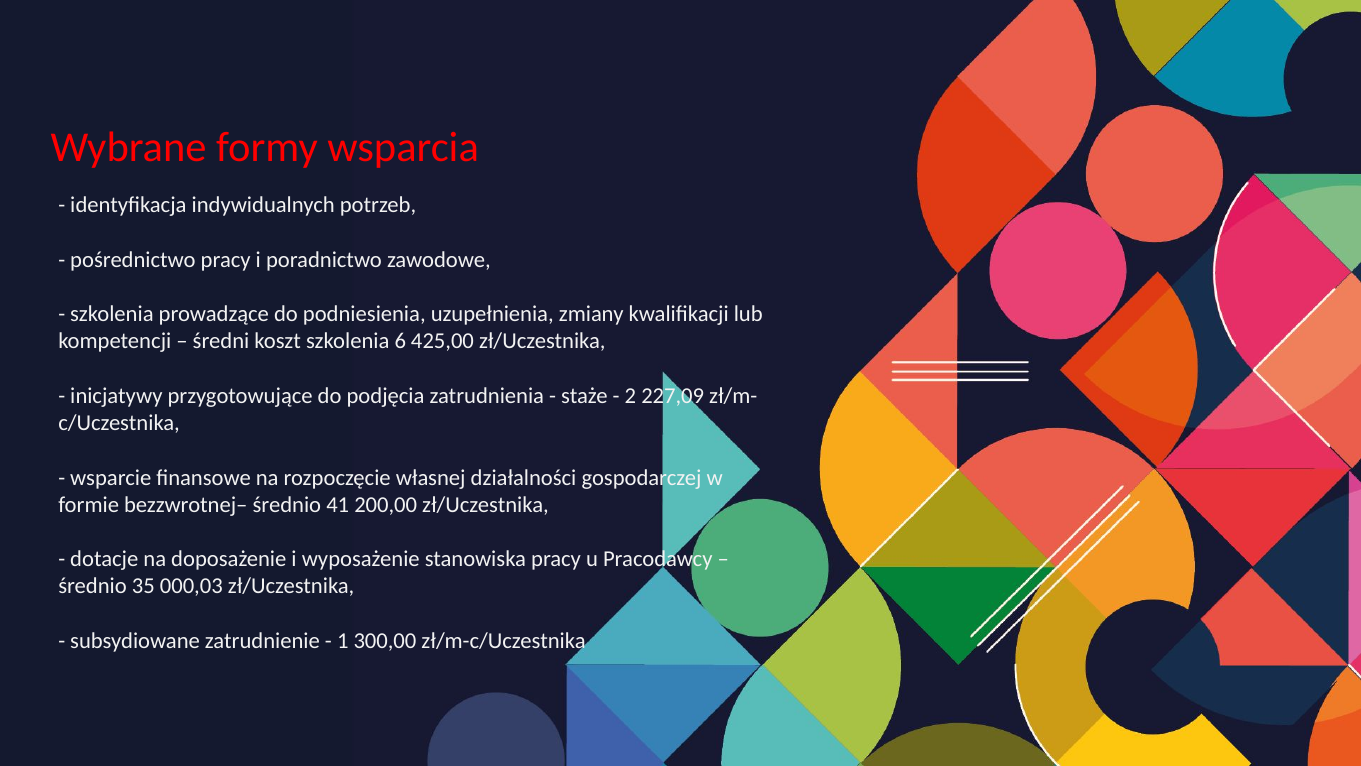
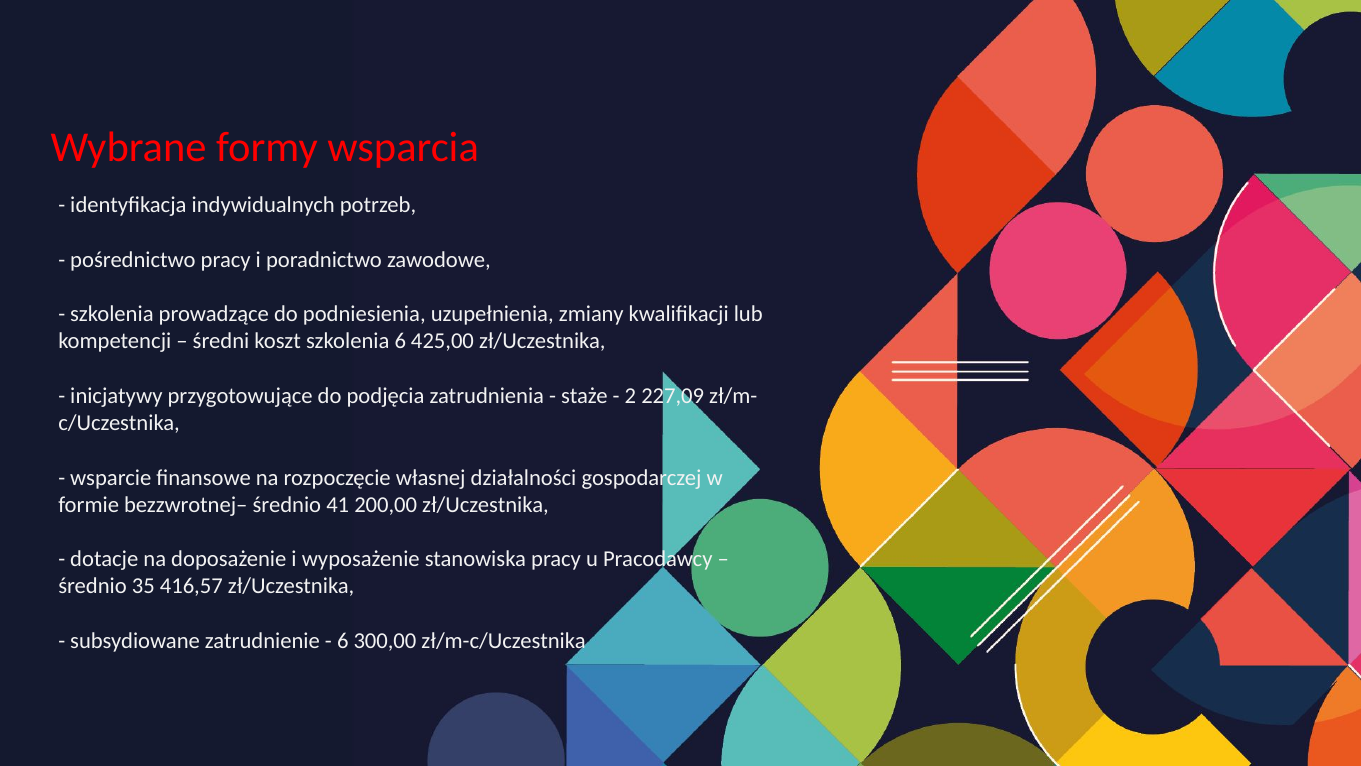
000,03: 000,03 -> 416,57 (191, 586)
1: 1 -> 6 (343, 641)
